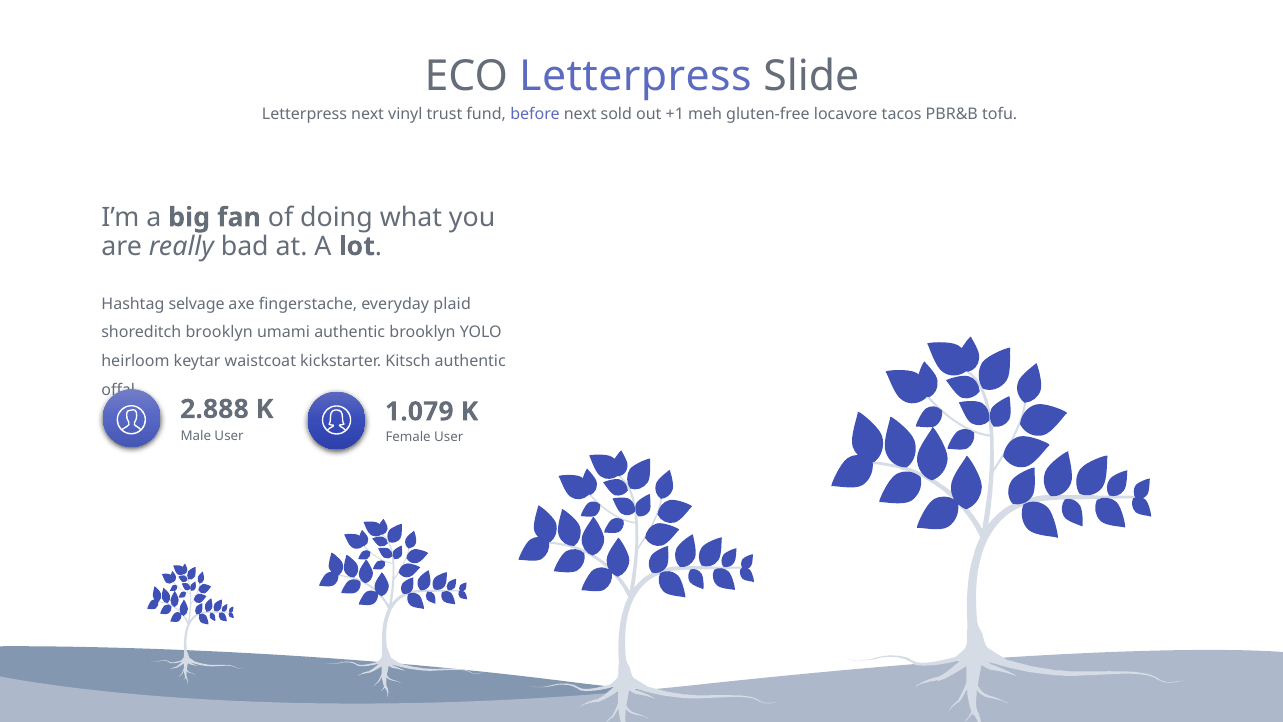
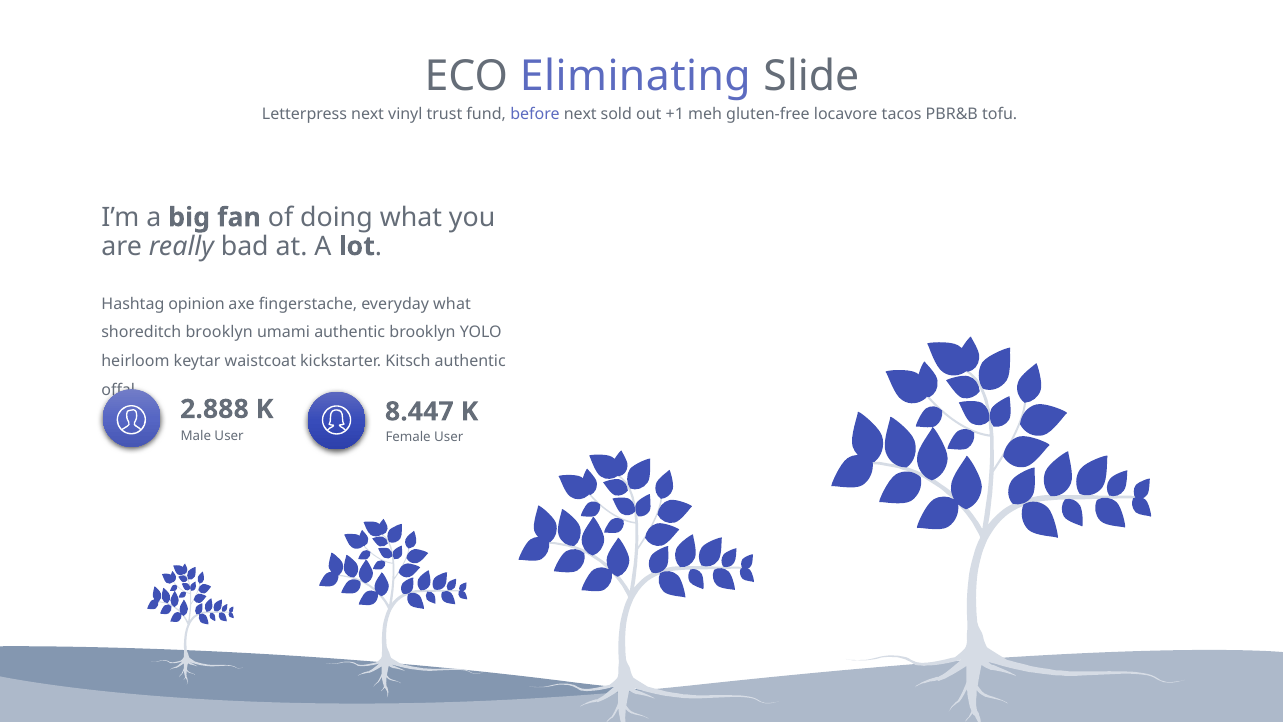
ECO Letterpress: Letterpress -> Eliminating (635, 76)
selvage: selvage -> opinion (197, 304)
everyday plaid: plaid -> what (452, 304)
1.079: 1.079 -> 8.447 (419, 411)
